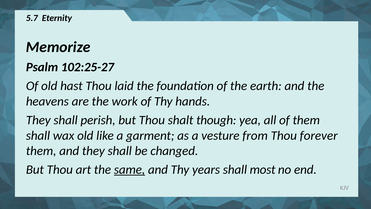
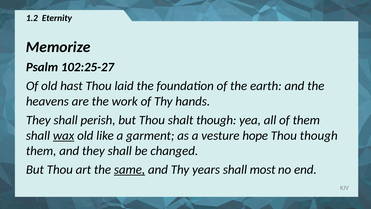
5.7: 5.7 -> 1.2 (32, 18)
wax underline: none -> present (64, 136)
from: from -> hope (255, 136)
Thou forever: forever -> though (319, 136)
